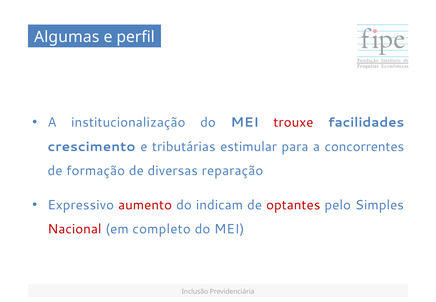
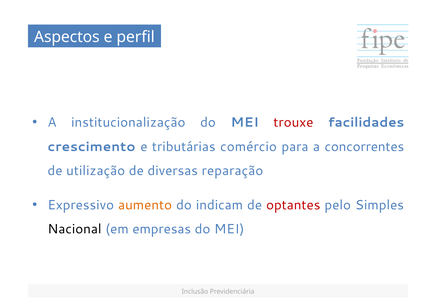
Algumas: Algumas -> Aspectos (67, 37)
estimular: estimular -> comércio (249, 147)
formação: formação -> utilização (96, 171)
aumento colour: red -> orange (145, 205)
Nacional colour: red -> black (75, 229)
completo: completo -> empresas (162, 229)
